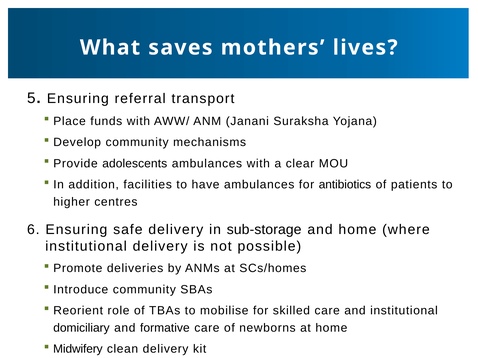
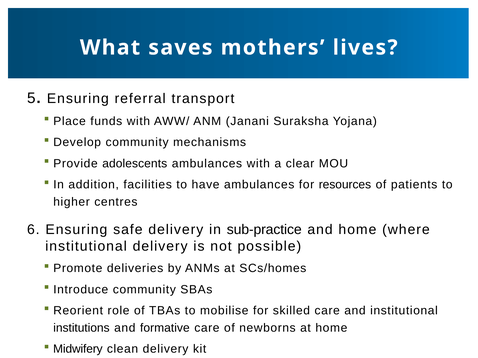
antibiotics: antibiotics -> resources (345, 185)
sub-storage: sub-storage -> sub-practice (264, 230)
domiciliary: domiciliary -> institutions (81, 328)
